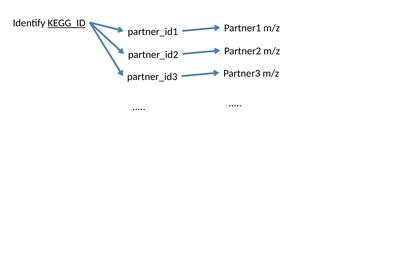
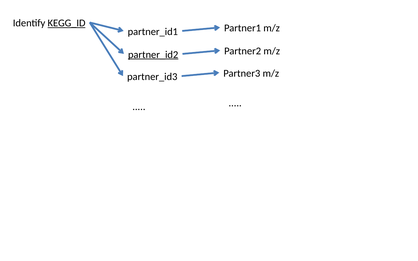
partner_id2 underline: none -> present (153, 55)
